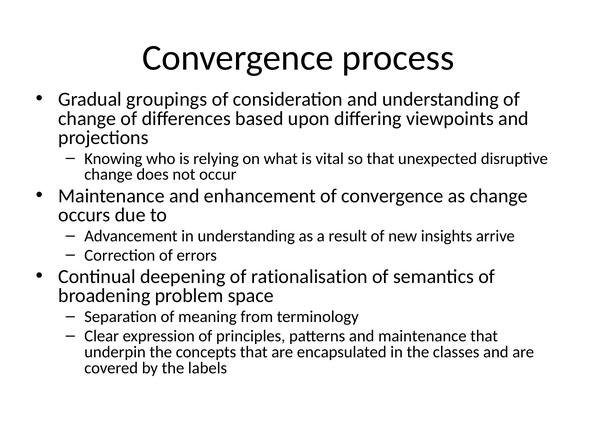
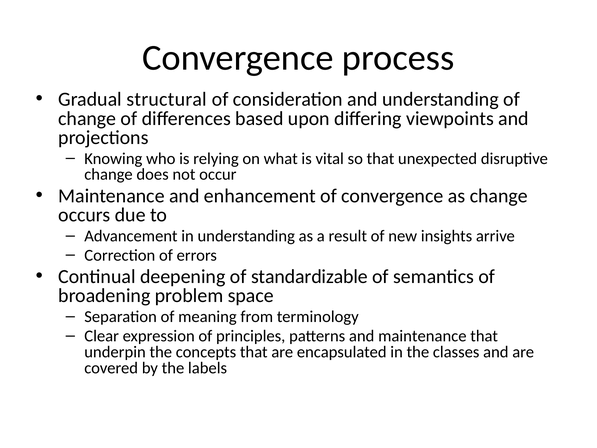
groupings: groupings -> structural (167, 99)
rationalisation: rationalisation -> standardizable (309, 276)
